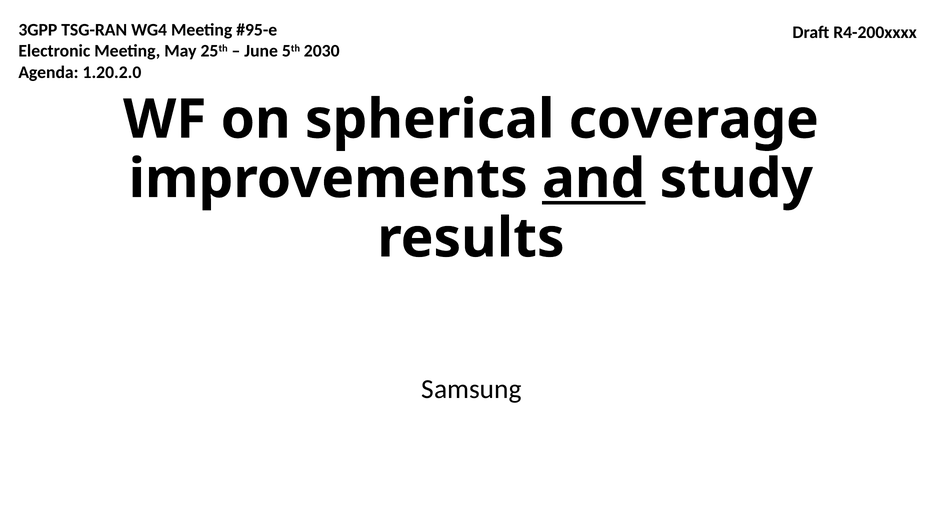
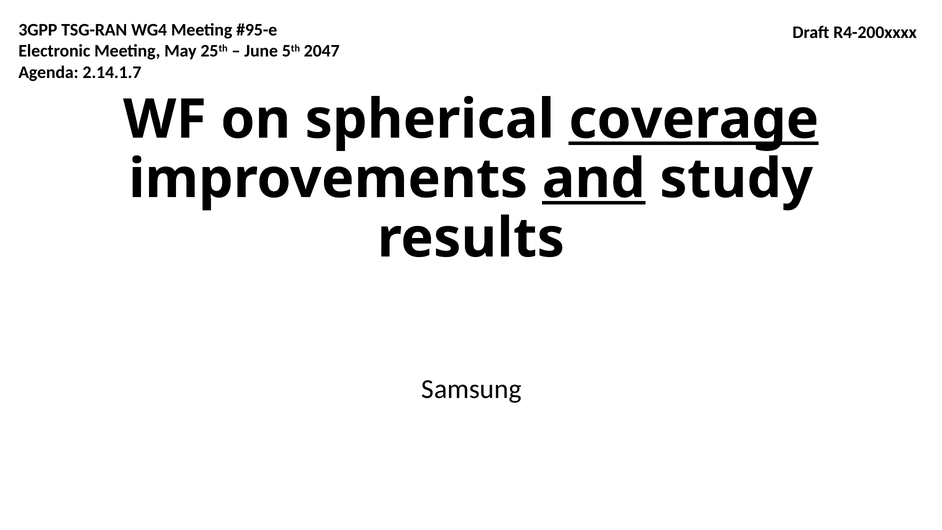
2030: 2030 -> 2047 (322, 51)
1.20.2.0: 1.20.2.0 -> 2.14.1.7 (112, 72)
coverage underline: none -> present (694, 120)
